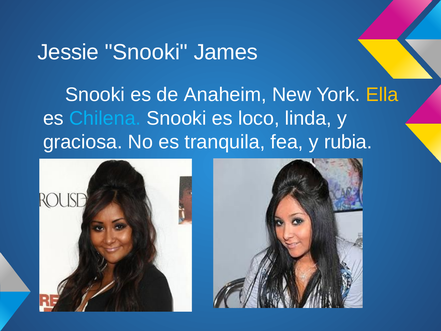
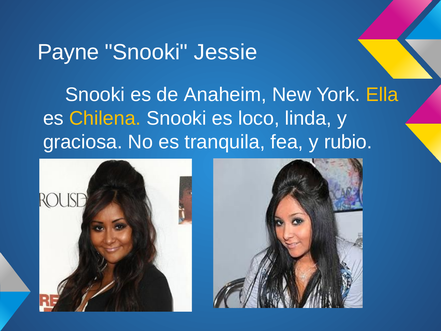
Jessie: Jessie -> Payne (68, 52)
James: James -> Jessie (226, 52)
Chilena colour: light blue -> yellow (105, 118)
rubia: rubia -> rubio (348, 142)
